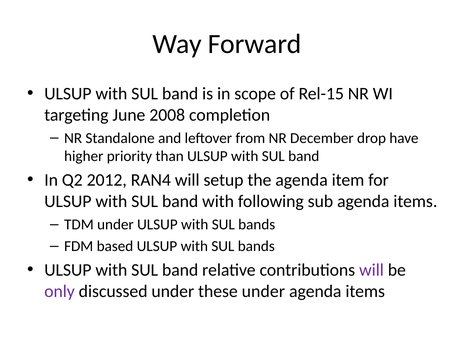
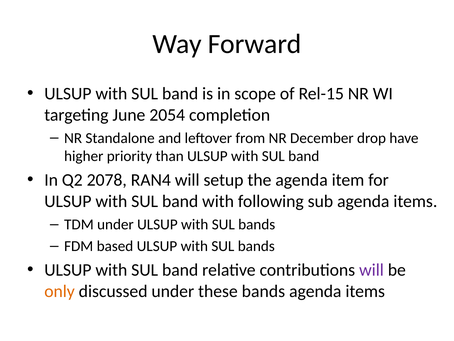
2008: 2008 -> 2054 (167, 115)
2012: 2012 -> 2078 (107, 180)
only colour: purple -> orange (60, 291)
these under: under -> bands (263, 291)
